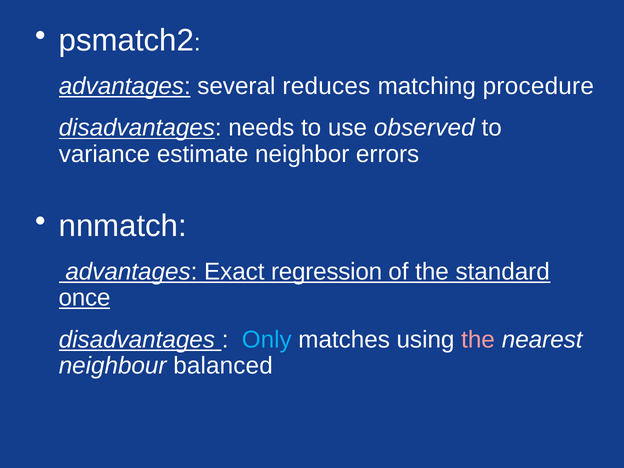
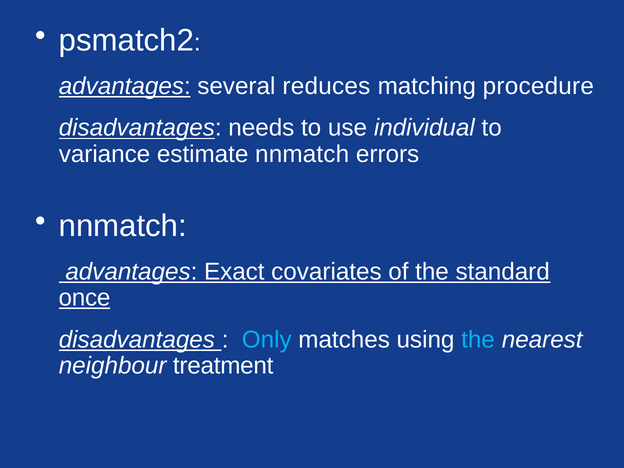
observed: observed -> individual (424, 128)
estimate neighbor: neighbor -> nnmatch (302, 154)
regression: regression -> covariates (326, 272)
the colour: pink -> light blue (478, 340)
balanced: balanced -> treatment (223, 366)
